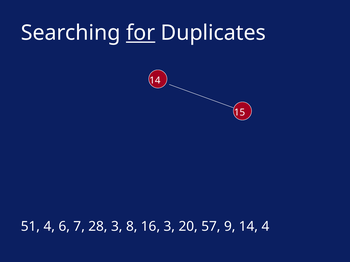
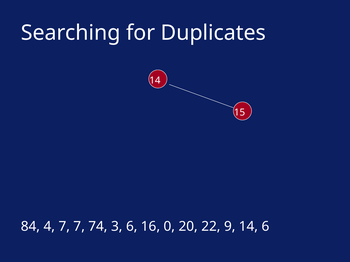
for underline: present -> none (141, 33)
51: 51 -> 84 (31, 227)
4 6: 6 -> 7 (64, 227)
28: 28 -> 74 (98, 227)
3 8: 8 -> 6 (132, 227)
16 3: 3 -> 0 (169, 227)
57: 57 -> 22 (211, 227)
14 4: 4 -> 6 (266, 227)
